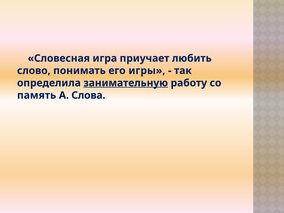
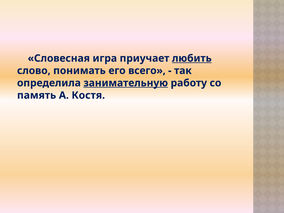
любить underline: none -> present (192, 58)
игры: игры -> всего (147, 71)
Слова: Слова -> Костя (88, 95)
